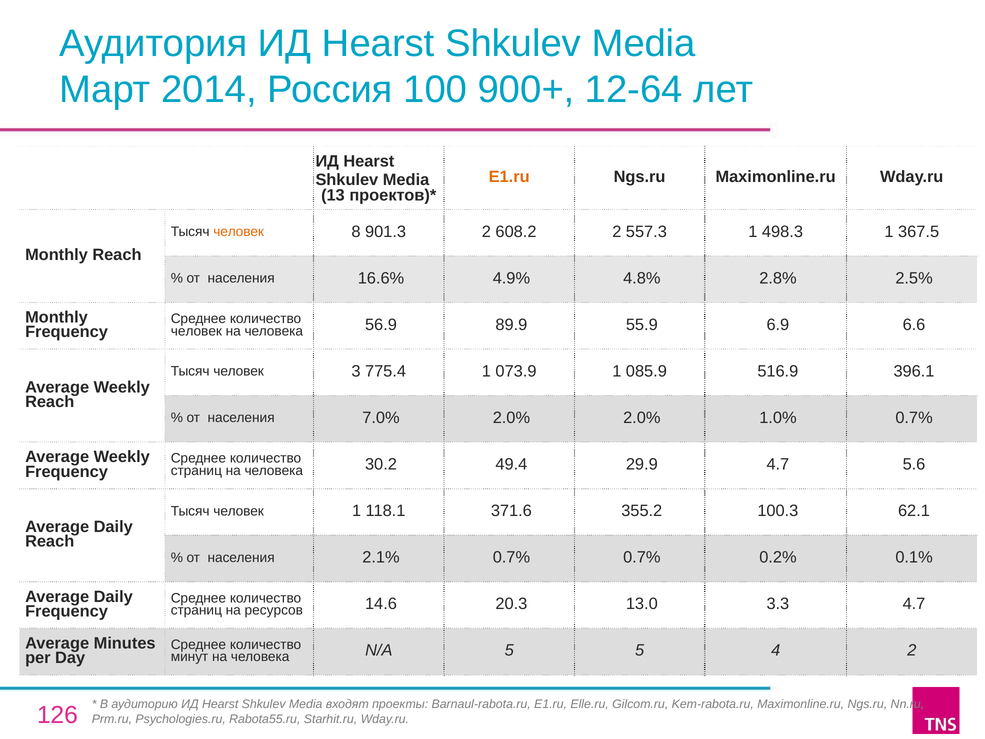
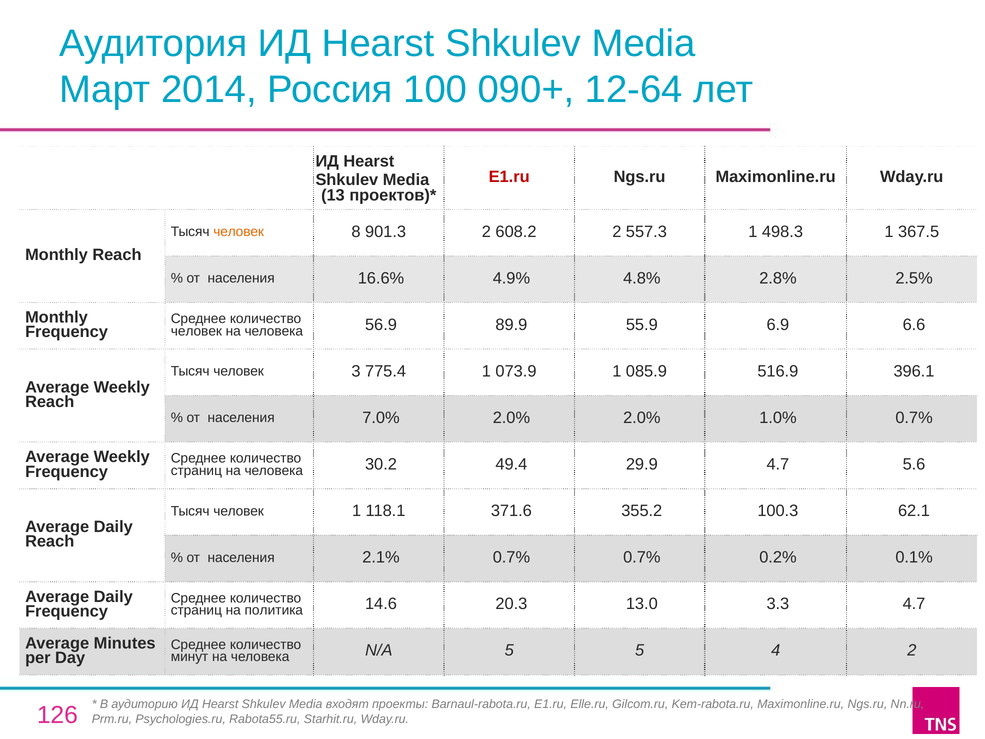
900+: 900+ -> 090+ (526, 90)
E1.ru colour: orange -> red (509, 177)
ресурсов: ресурсов -> политика (274, 610)
